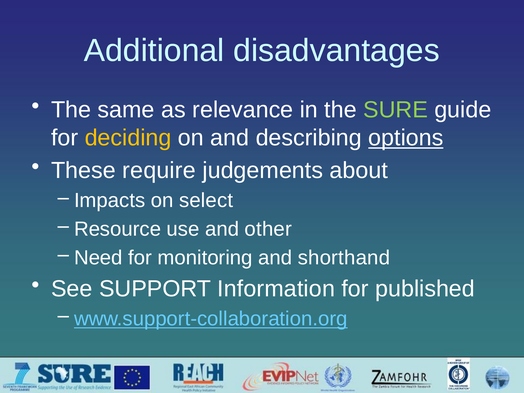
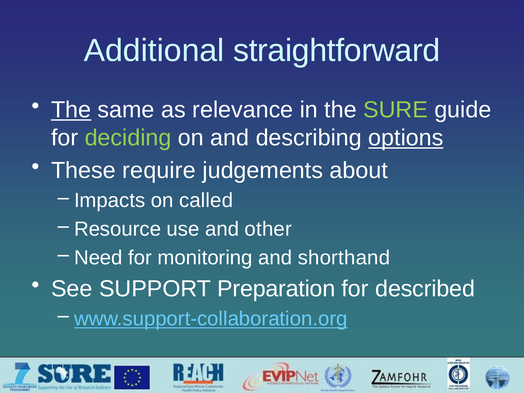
disadvantages: disadvantages -> straightforward (337, 51)
The underline: none -> present (71, 110)
deciding colour: yellow -> light green (128, 138)
select: select -> called (206, 201)
Information: Information -> Preparation (276, 289)
published: published -> described (425, 289)
